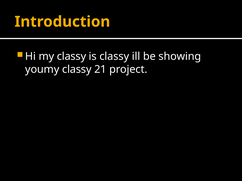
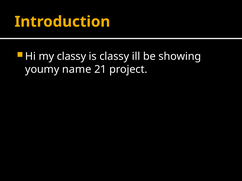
youmy classy: classy -> name (77, 70)
